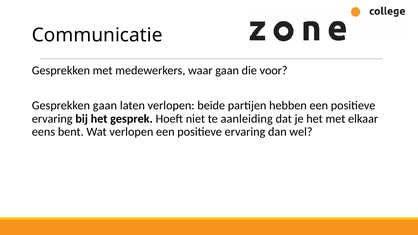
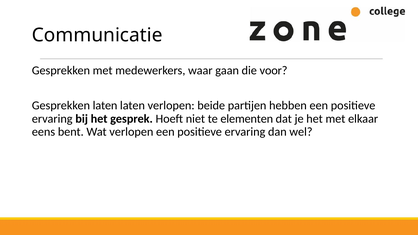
Gesprekken gaan: gaan -> laten (105, 106)
aanleiding: aanleiding -> elementen (247, 119)
